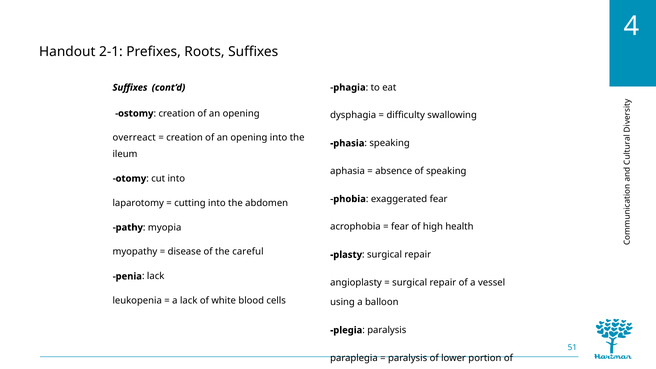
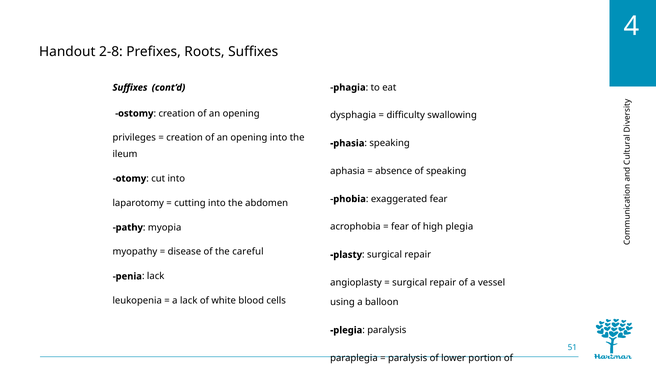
2-1: 2-1 -> 2-8 (111, 52)
overreact: overreact -> privileges (134, 138)
high health: health -> plegia (459, 227)
